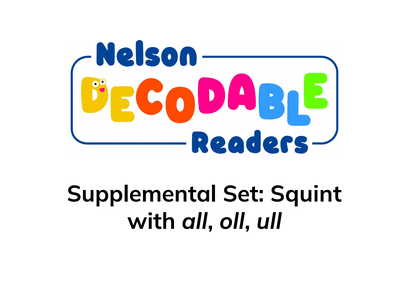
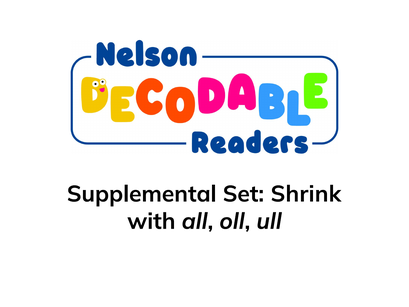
Squint: Squint -> Shrink (306, 194)
